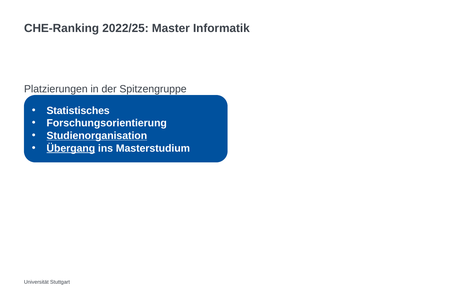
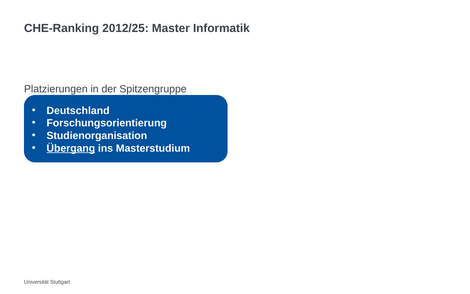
2022/25: 2022/25 -> 2012/25 (126, 28)
Statistisches: Statistisches -> Deutschland (78, 111)
Studienorganisation underline: present -> none (97, 136)
